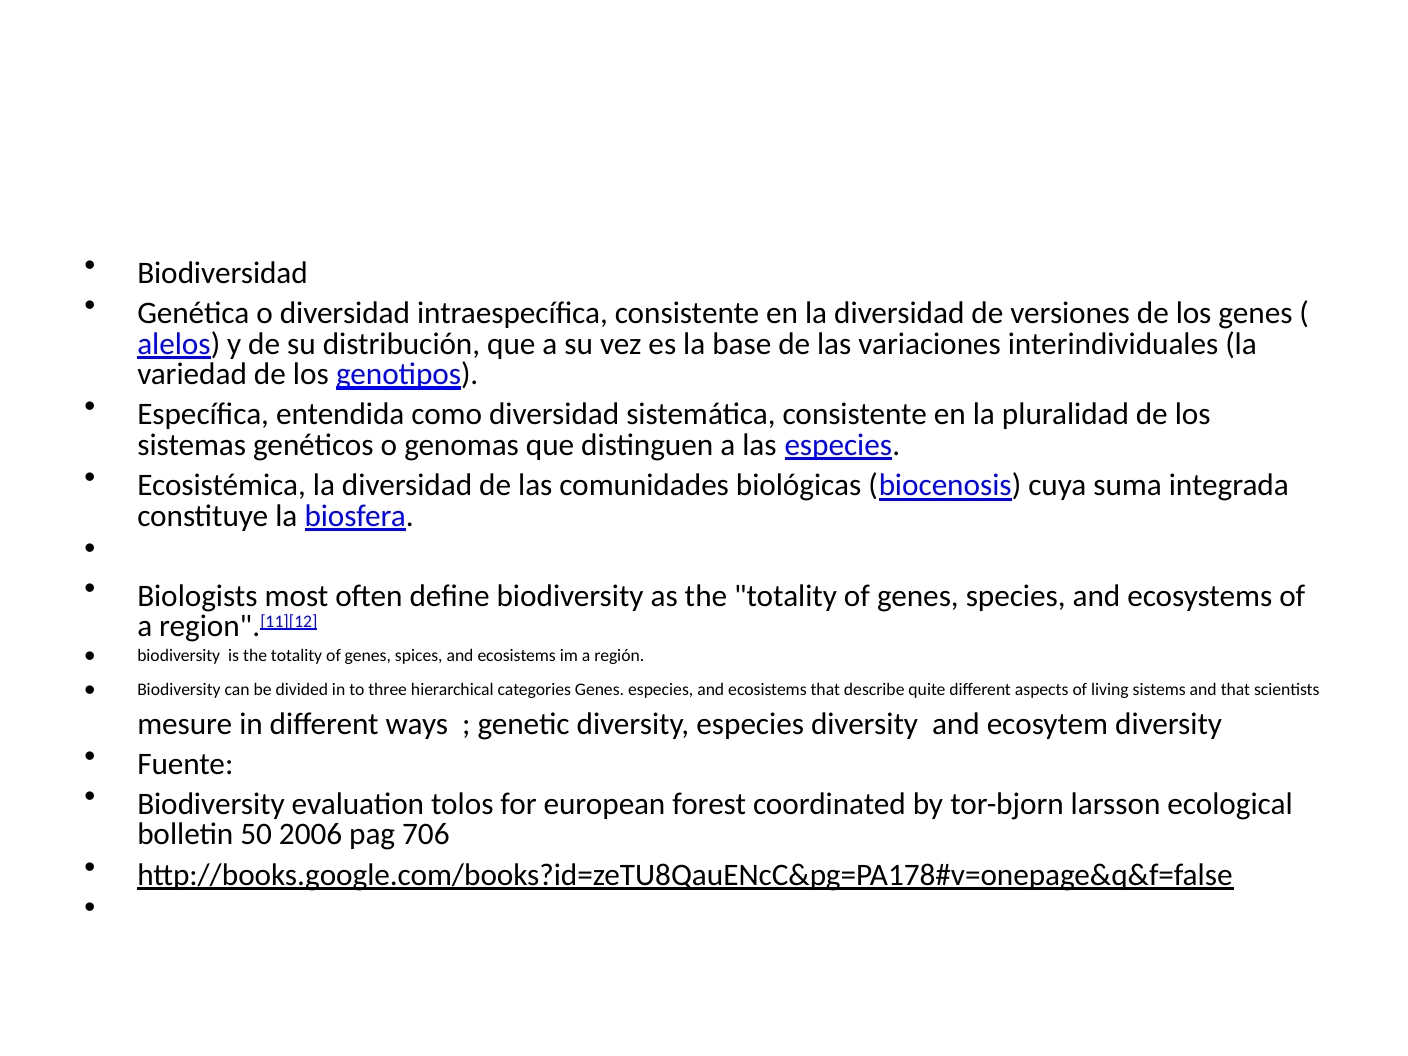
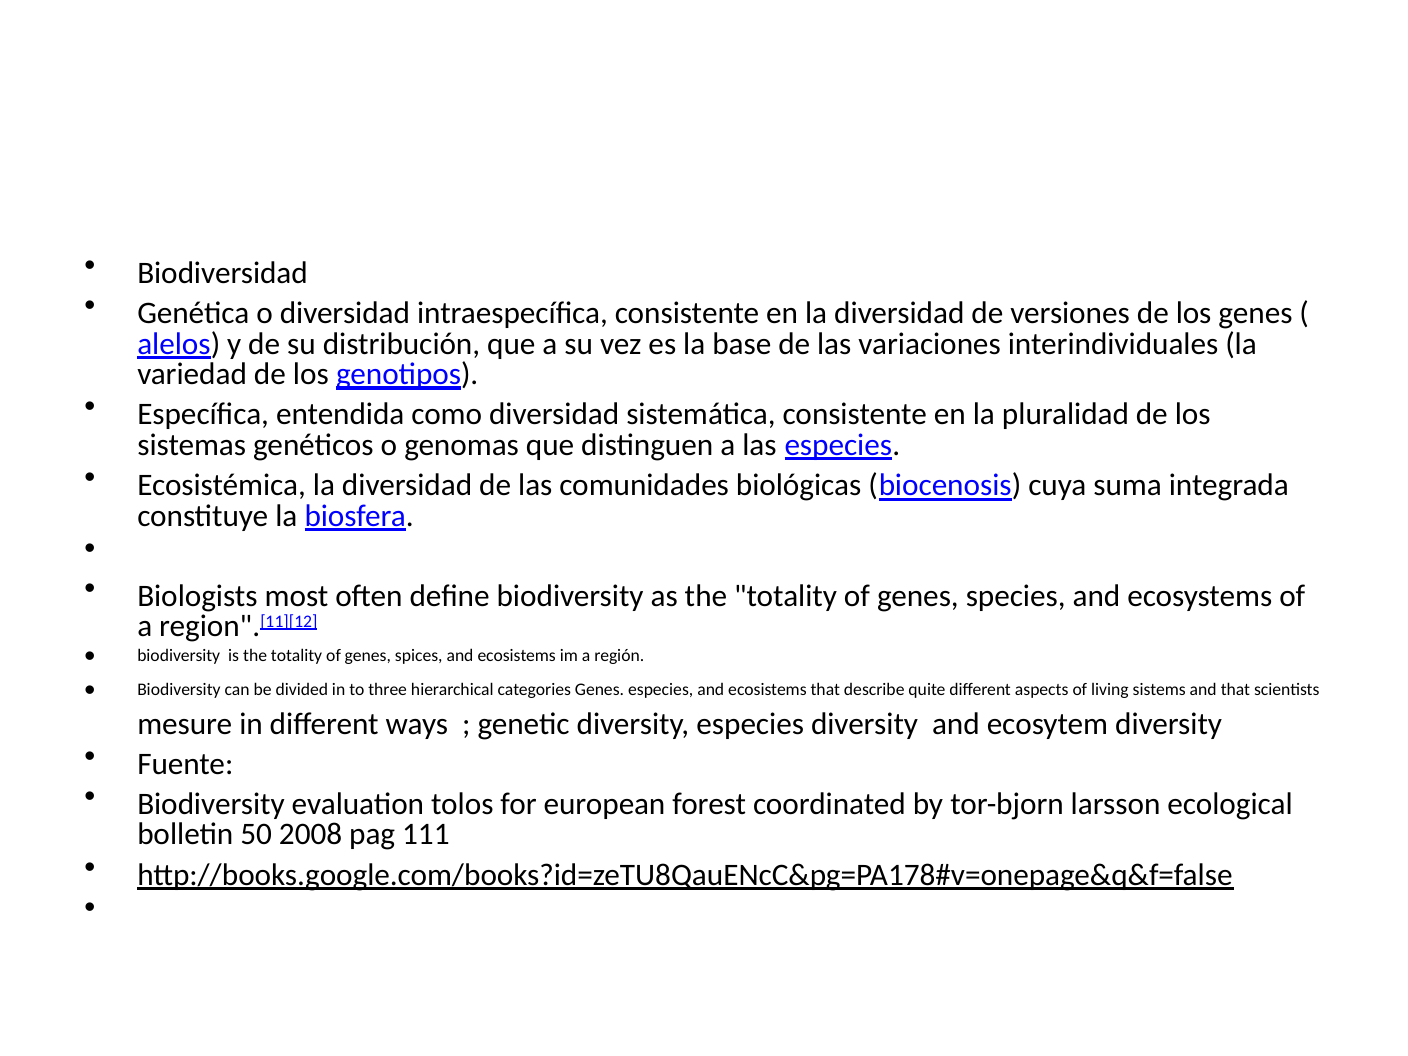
2006: 2006 -> 2008 (311, 835)
706: 706 -> 111 (426, 835)
